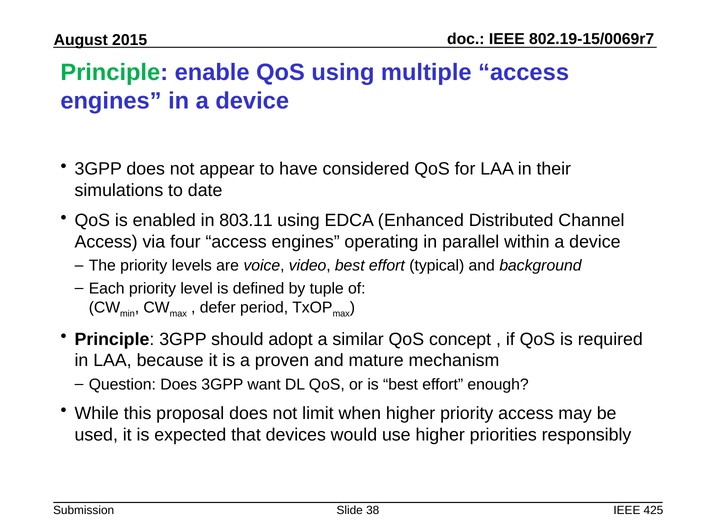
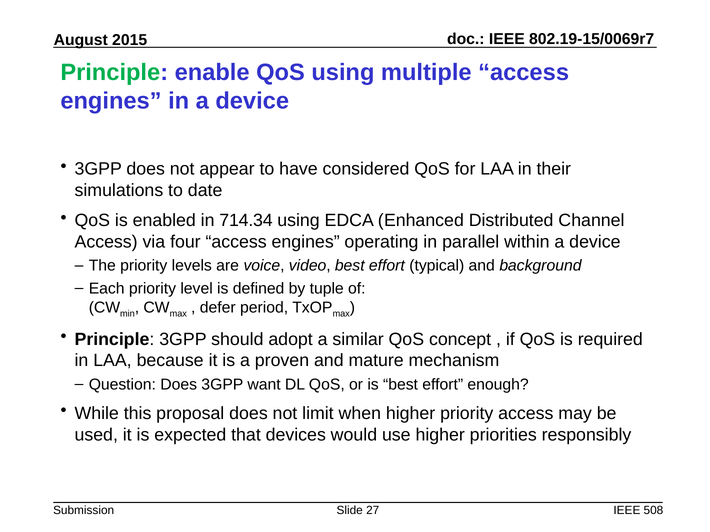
803.11: 803.11 -> 714.34 (246, 221)
38: 38 -> 27 (373, 511)
425: 425 -> 508 (653, 511)
